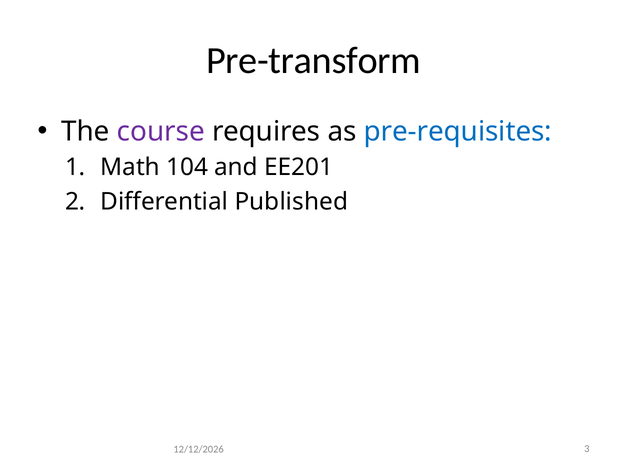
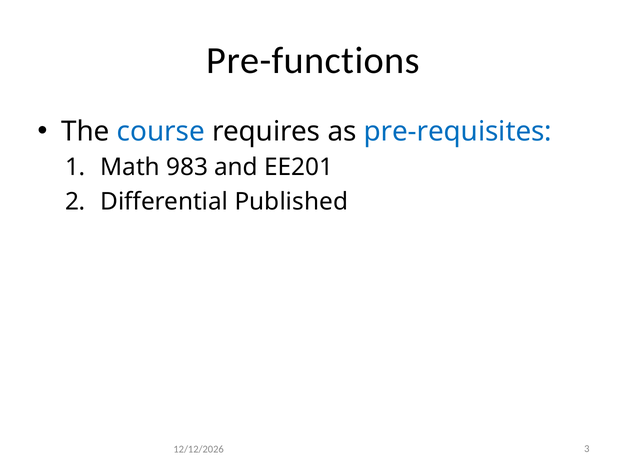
Pre-transform: Pre-transform -> Pre-functions (313, 61)
course colour: purple -> blue (161, 132)
104: 104 -> 983 (187, 168)
